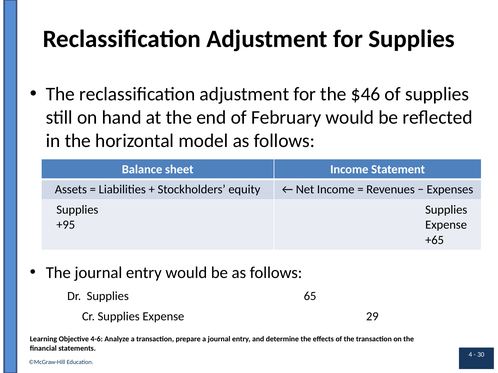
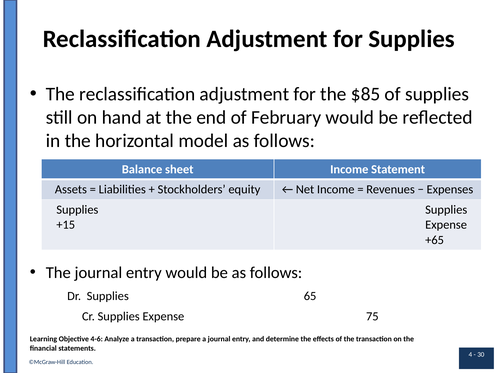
$46: $46 -> $85 (366, 94)
+95: +95 -> +15 (66, 225)
29: 29 -> 75 (372, 317)
